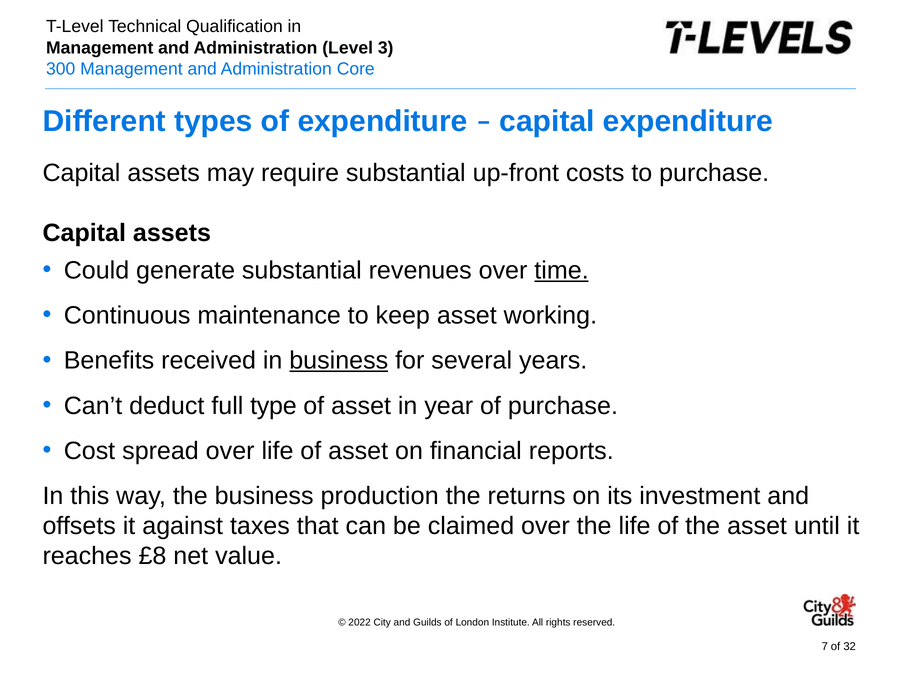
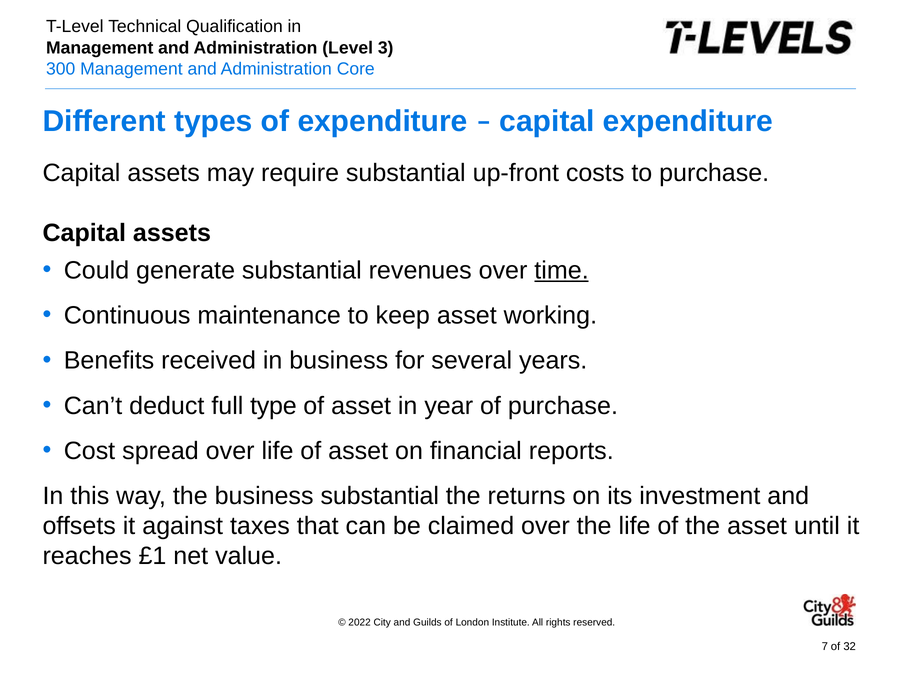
business underline: present -> none (339, 361)
business production: production -> substantial (380, 496)
£8: £8 -> £1 (152, 556)
